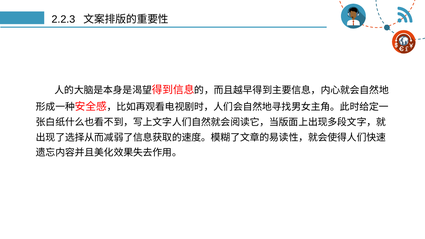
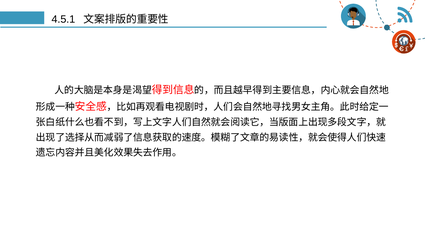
2.2.3: 2.2.3 -> 4.5.1 (63, 19)
